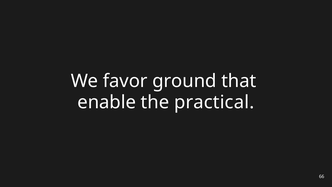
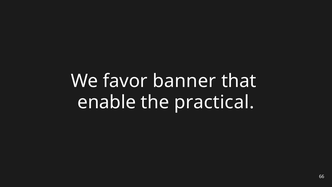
ground: ground -> banner (184, 81)
